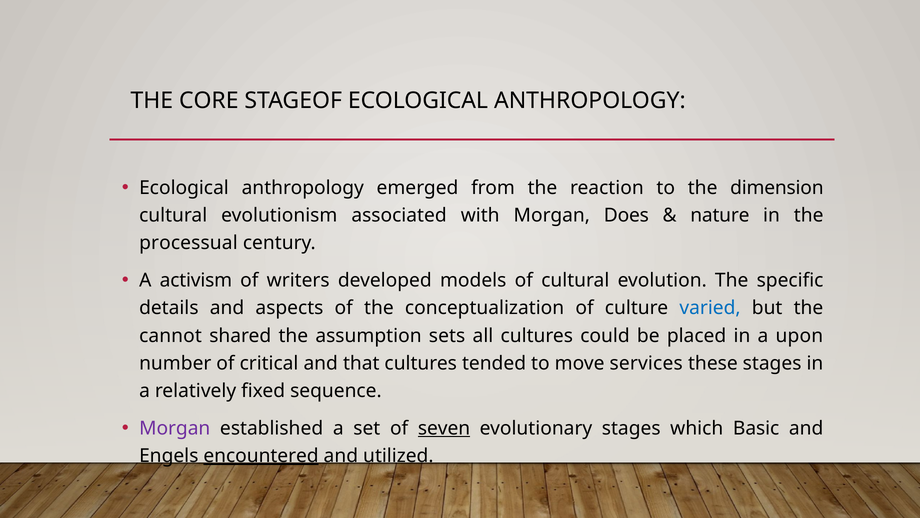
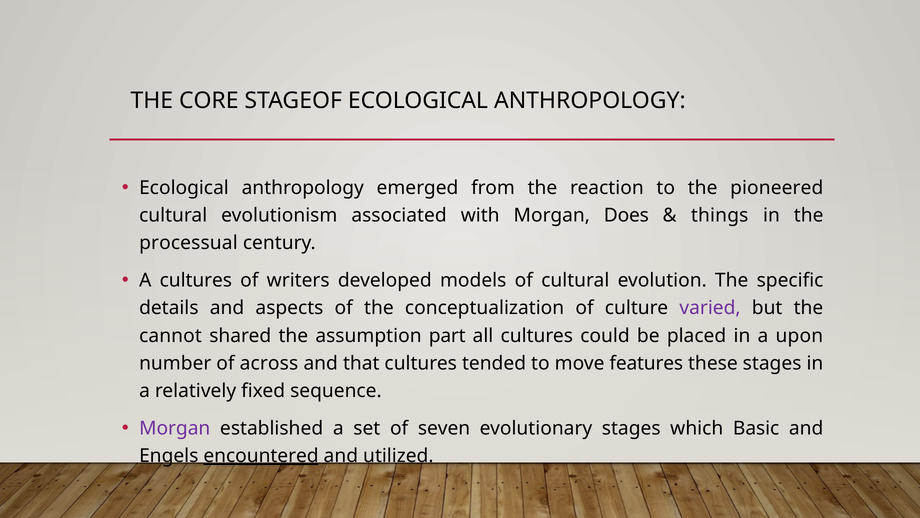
dimension: dimension -> pioneered (777, 188)
nature: nature -> things (720, 215)
A activism: activism -> cultures (196, 280)
varied colour: blue -> purple (710, 308)
sets: sets -> part (447, 335)
critical: critical -> across (269, 363)
services: services -> features (646, 363)
seven underline: present -> none (444, 428)
